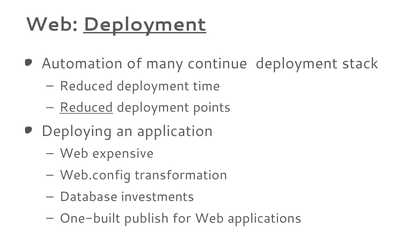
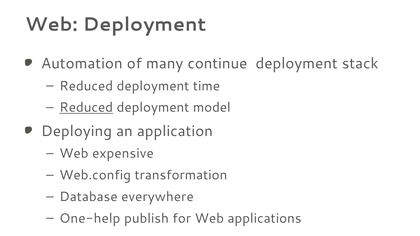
Deployment underline: present -> none (145, 24)
points: points -> model (212, 108)
investments: investments -> everywhere (157, 197)
One-built: One-built -> One-help (90, 219)
